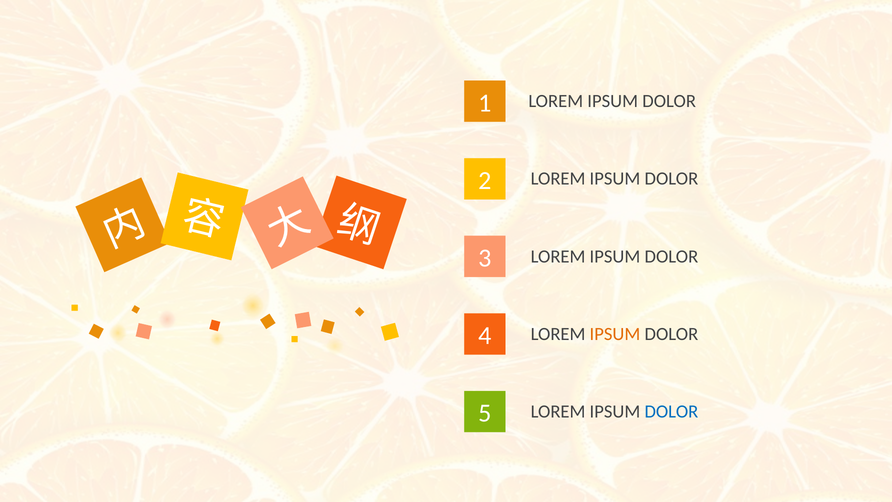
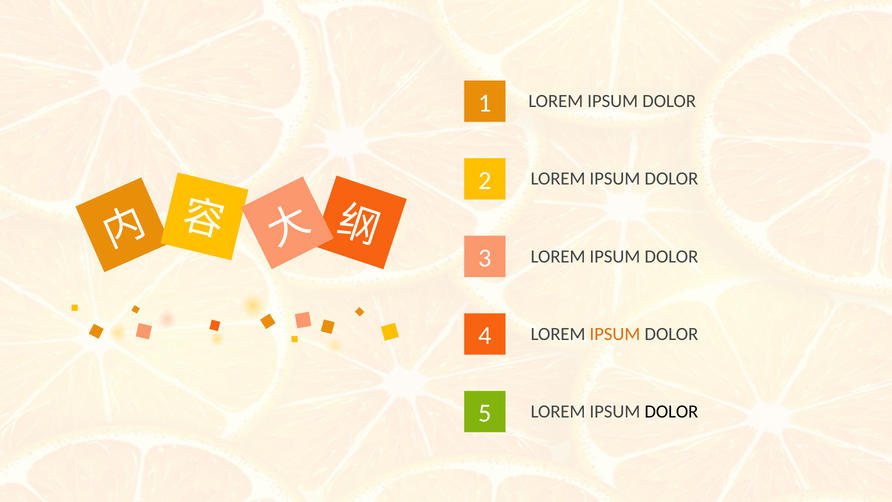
DOLOR colour: blue -> black (671, 411)
